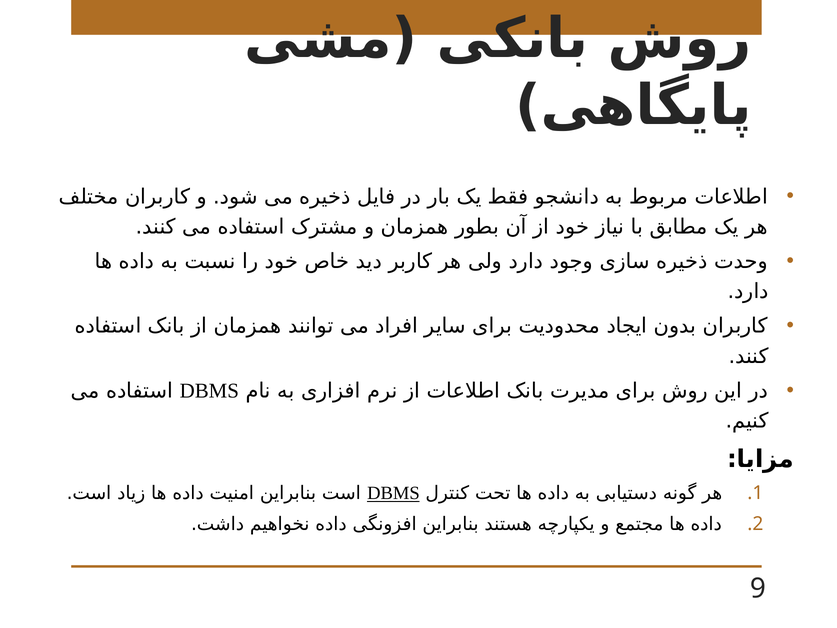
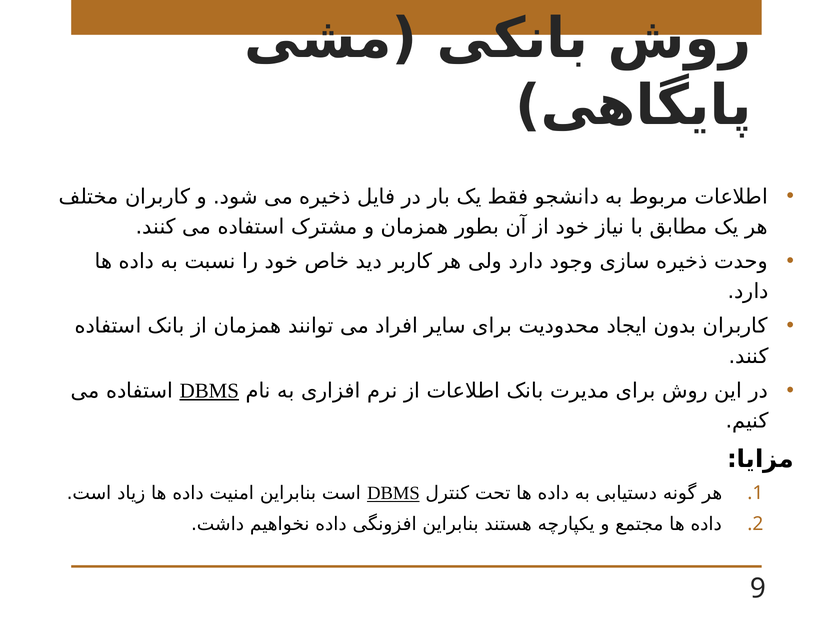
DBMS underline: none -> present (209, 391)
